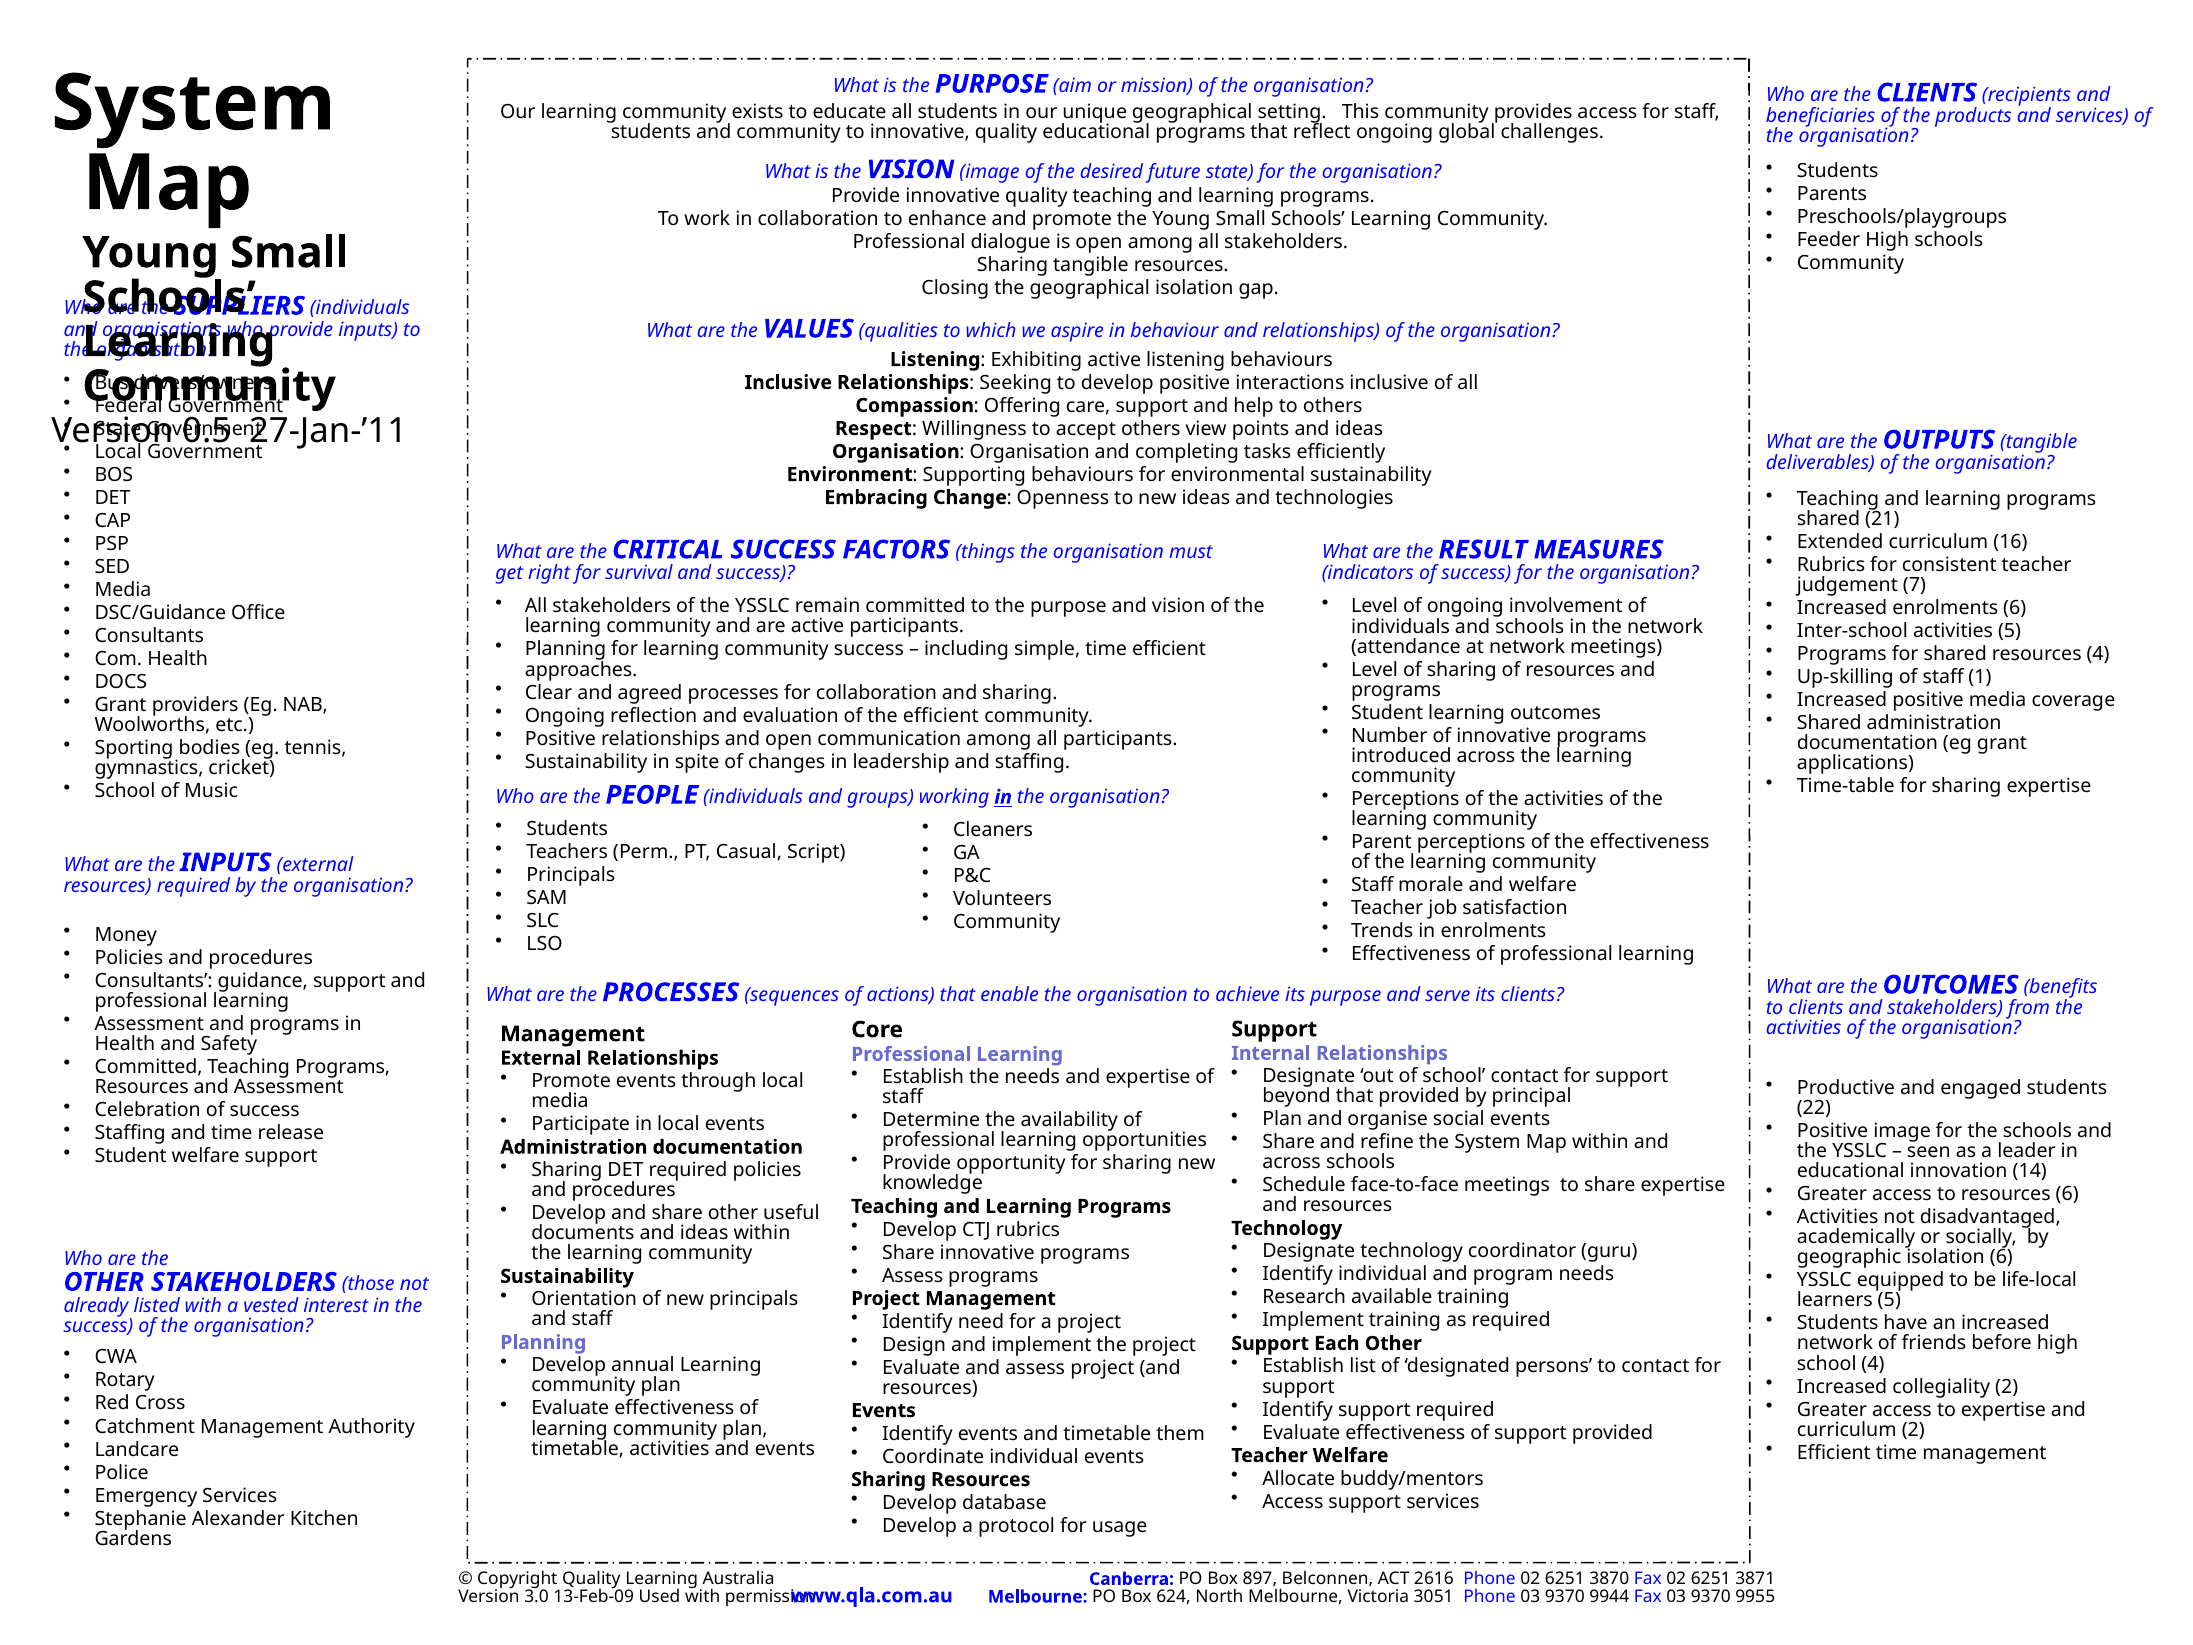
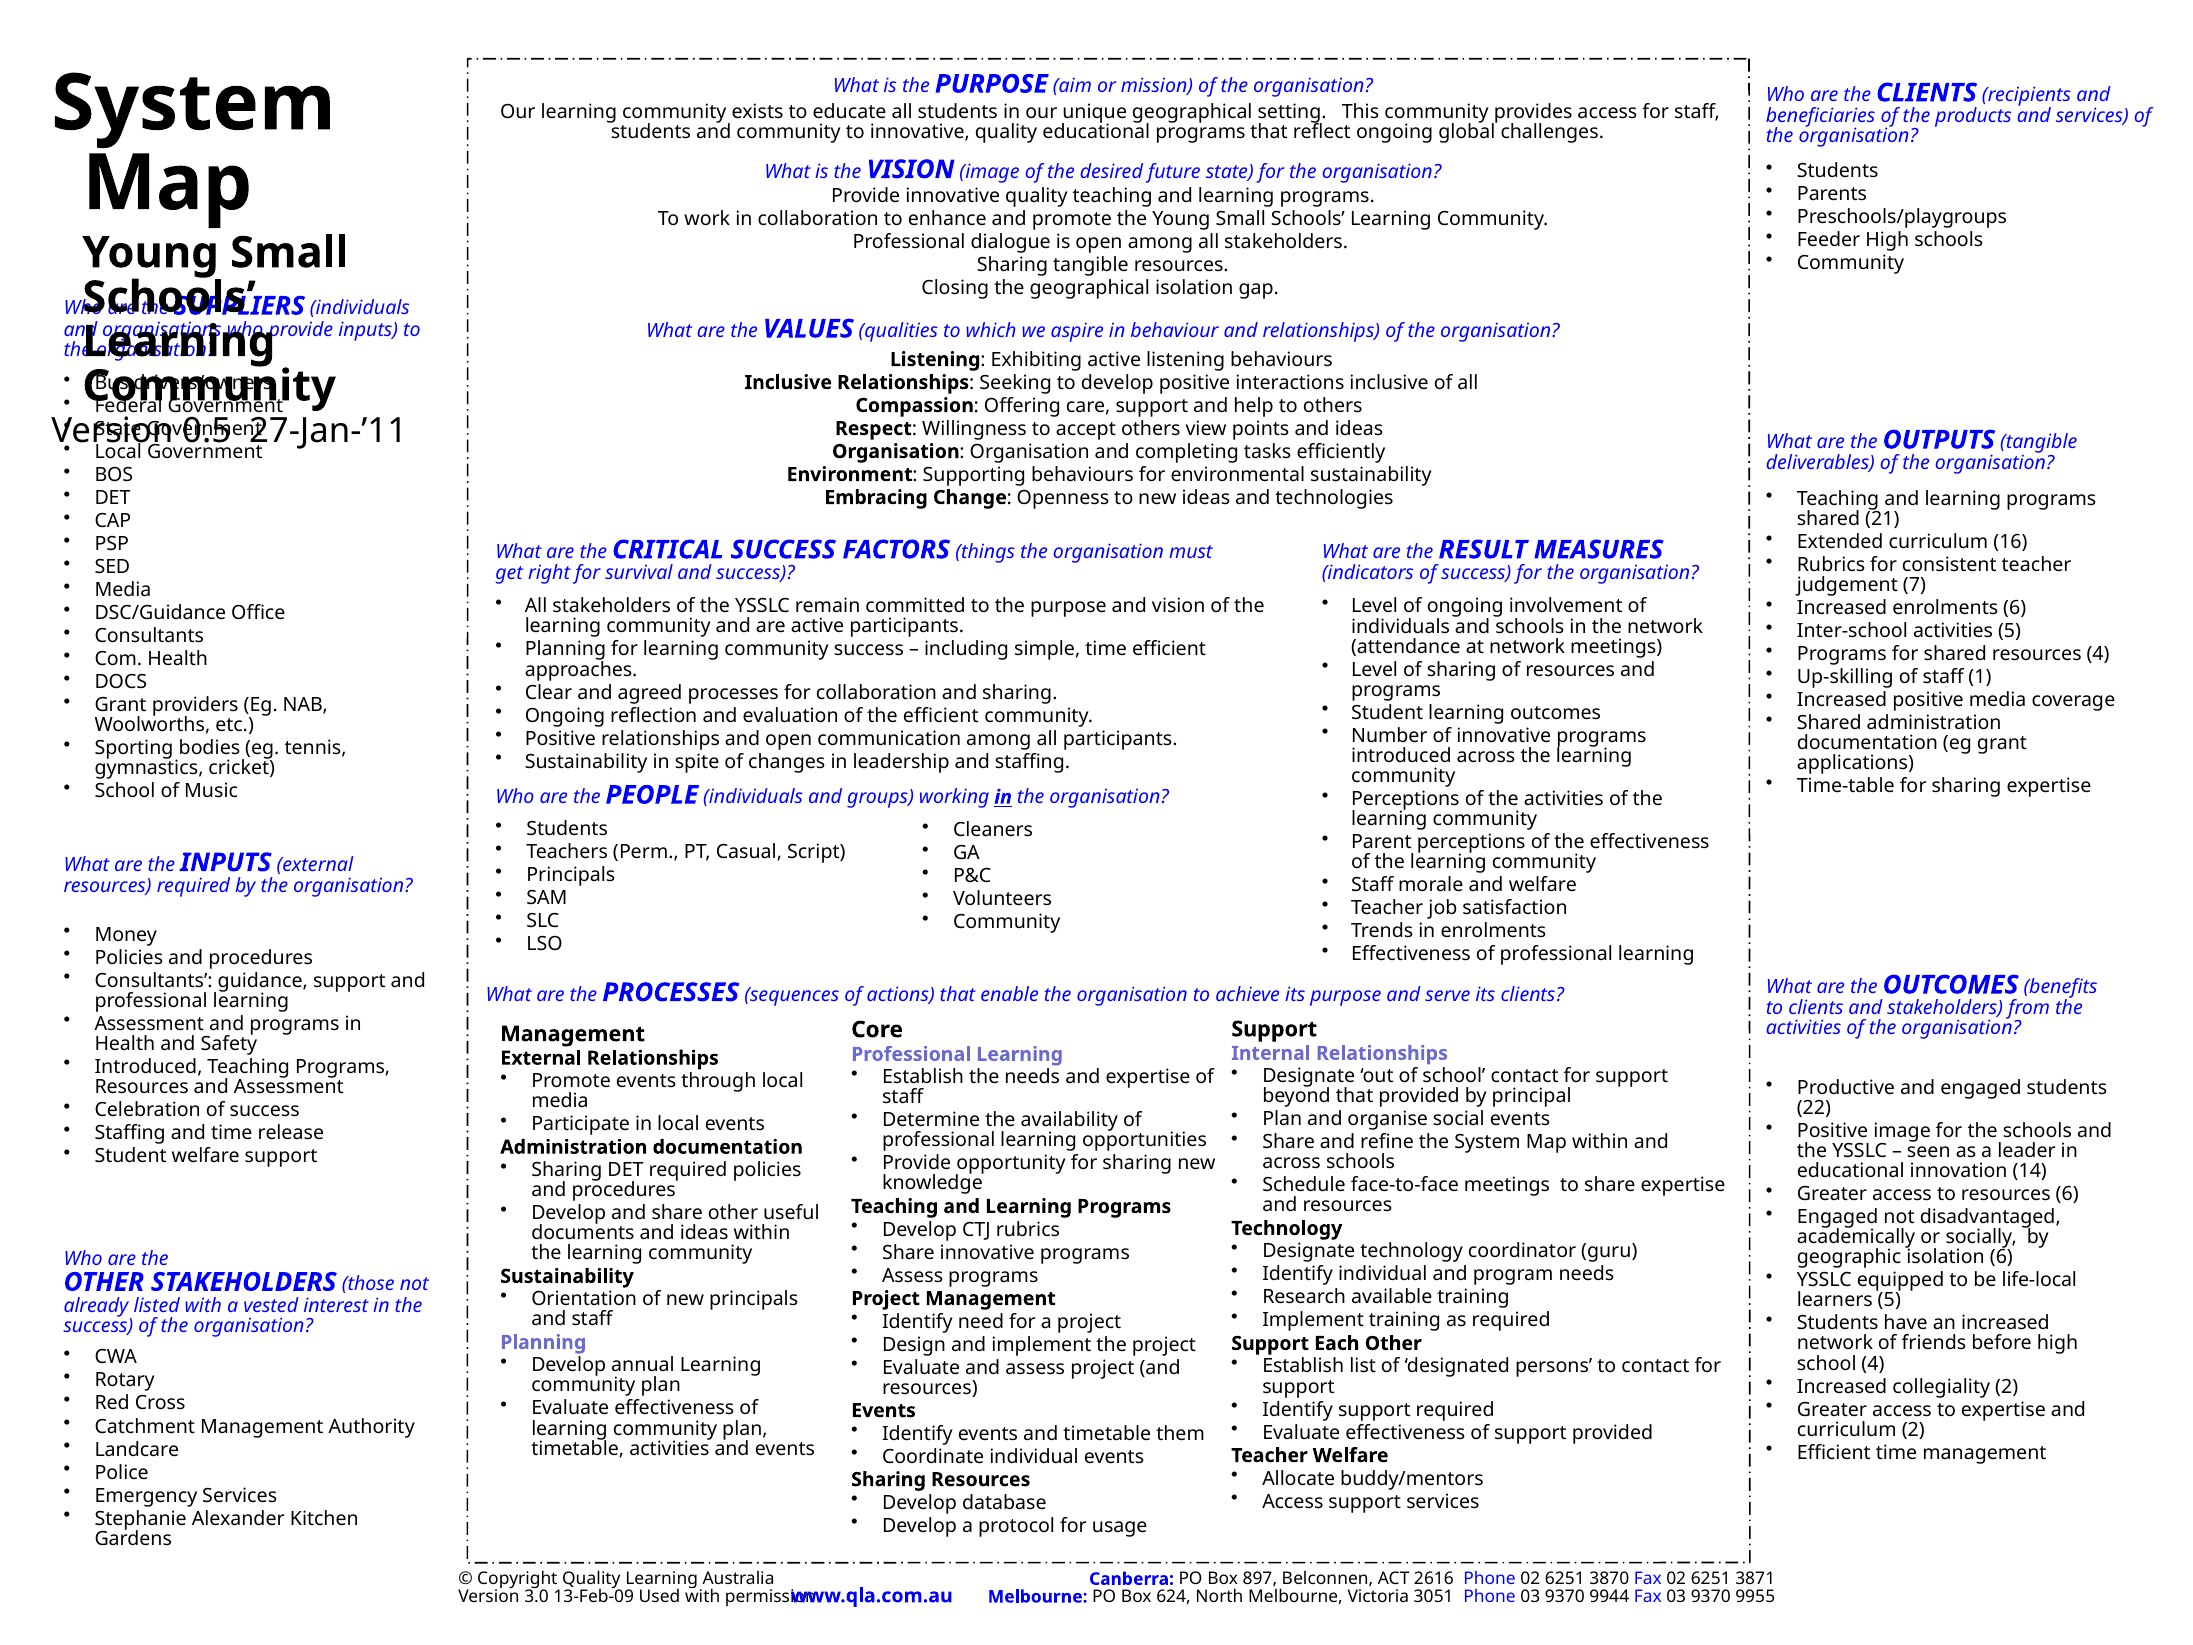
Committed: Committed -> Introduced (149, 1067)
Activities: Activities -> Engaged (1838, 1217)
